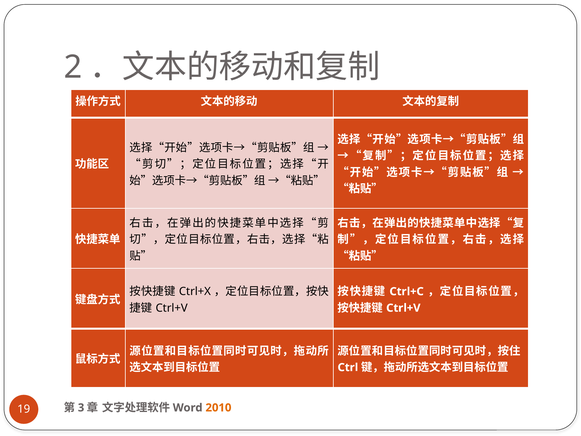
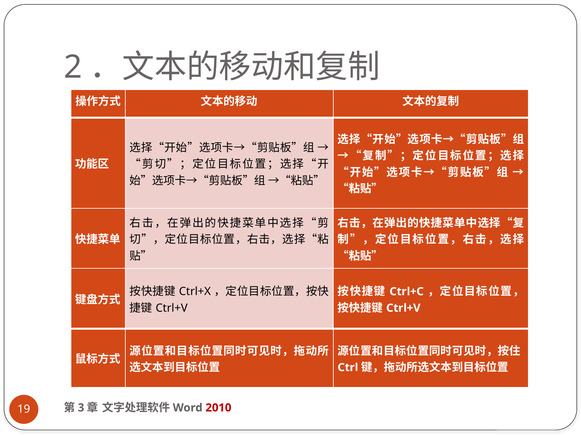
2010 colour: orange -> red (218, 407)
